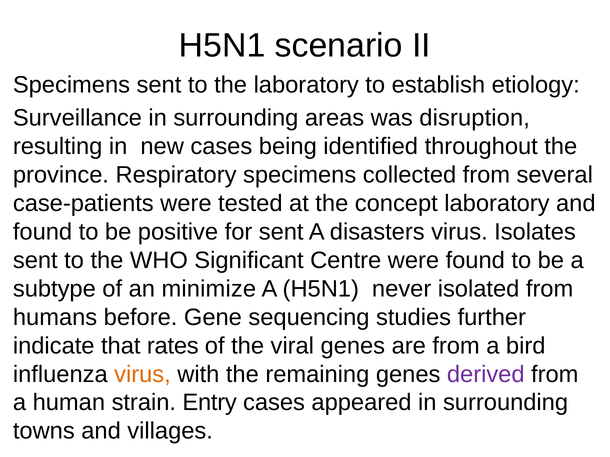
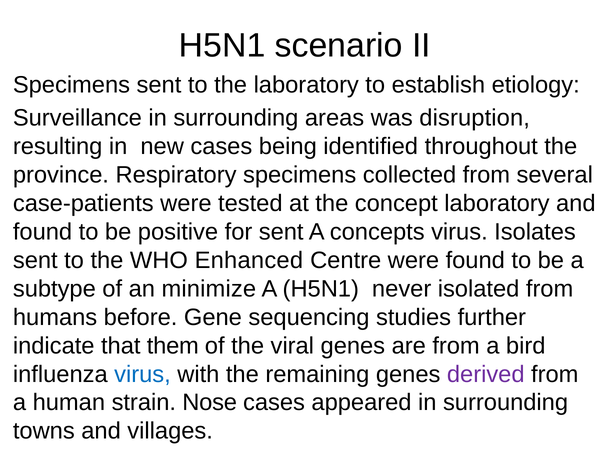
disasters: disasters -> concepts (377, 232)
Significant: Significant -> Enhanced (249, 261)
rates: rates -> them (173, 346)
virus colour: orange -> blue (143, 375)
Entry: Entry -> Nose (210, 403)
